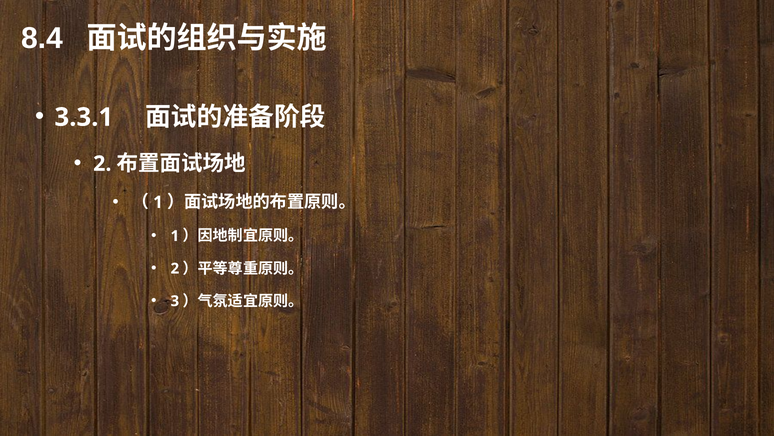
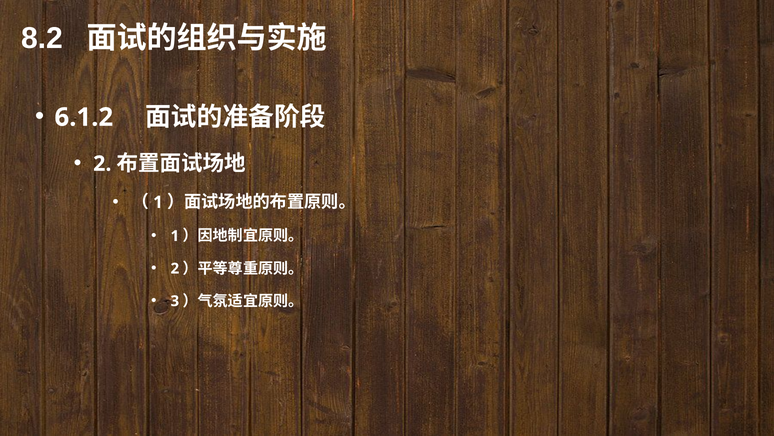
8.4: 8.4 -> 8.2 (42, 38)
3.3.1: 3.3.1 -> 6.1.2 (84, 117)
